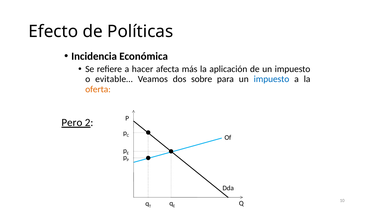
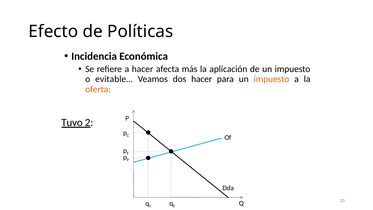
dos sobre: sobre -> hacer (202, 79)
impuesto colour: blue -> orange (271, 79)
Pero: Pero -> Tuvo (72, 122)
